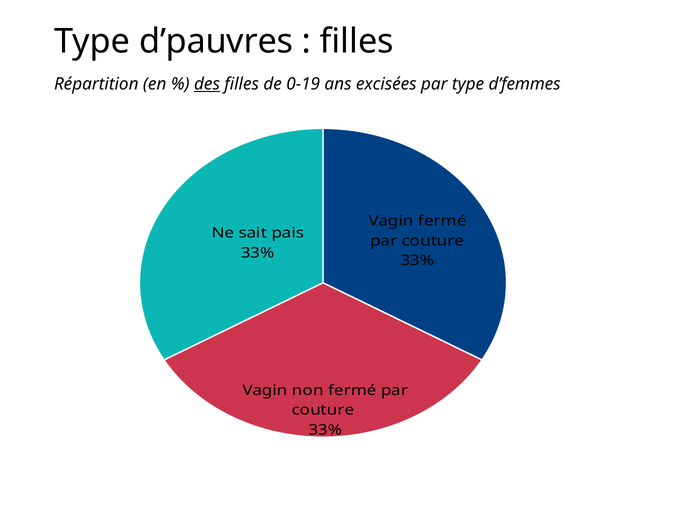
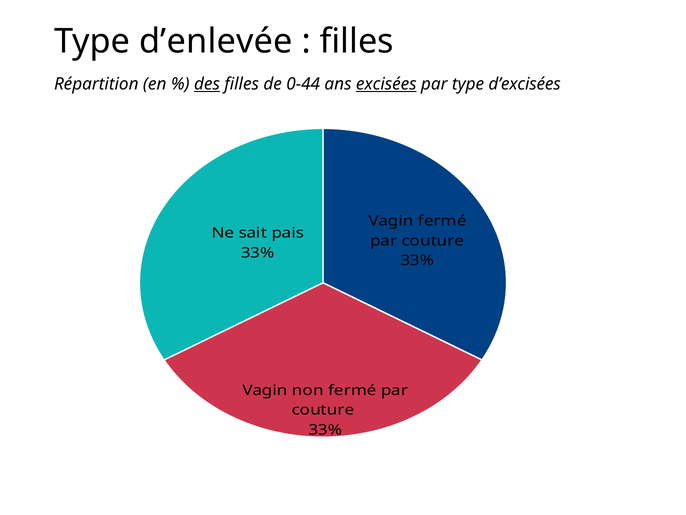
d’pauvres: d’pauvres -> d’enlevée (216, 41)
0-19: 0-19 -> 0-44 (303, 84)
excisées underline: none -> present (386, 84)
d’femmes: d’femmes -> d’excisées (525, 84)
